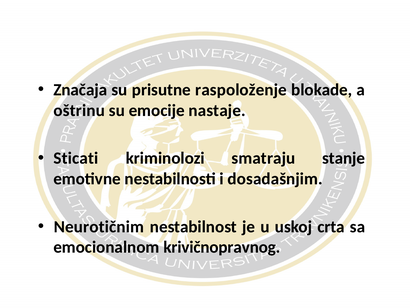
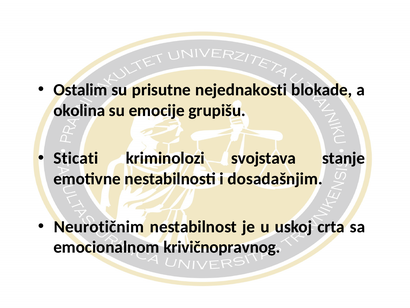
Značaja: Značaja -> Ostalim (80, 90)
raspoloženje: raspoloženje -> nejednakosti (241, 90)
oštrinu: oštrinu -> okolina (79, 110)
nastaje: nastaje -> grupišu (217, 110)
smatraju: smatraju -> svojstava (264, 158)
